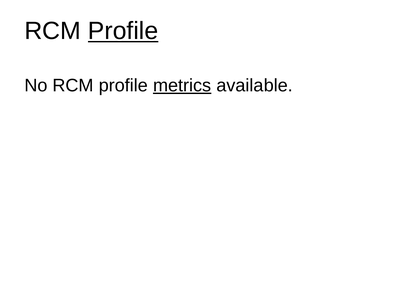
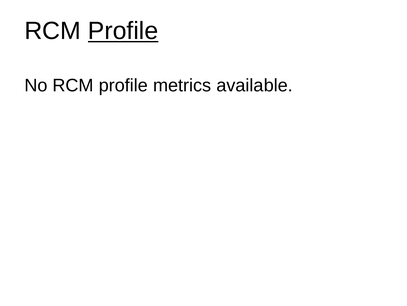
metrics underline: present -> none (182, 85)
